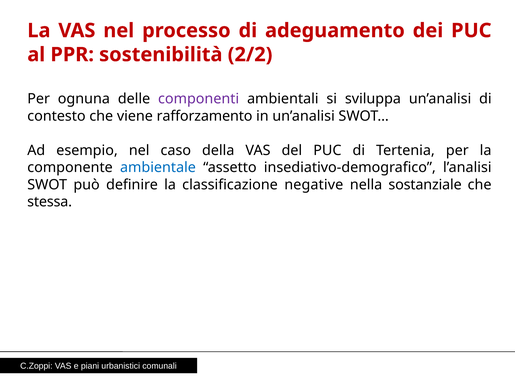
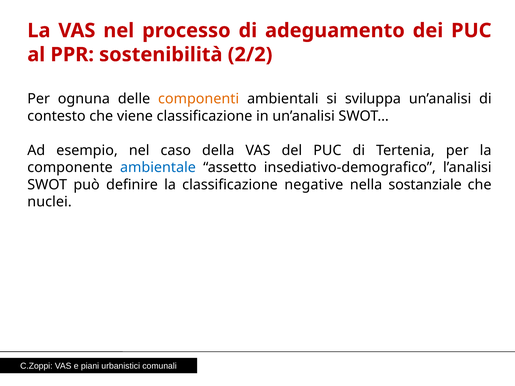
componenti colour: purple -> orange (199, 99)
viene rafforzamento: rafforzamento -> classificazione (205, 116)
stessa: stessa -> nuclei (50, 202)
